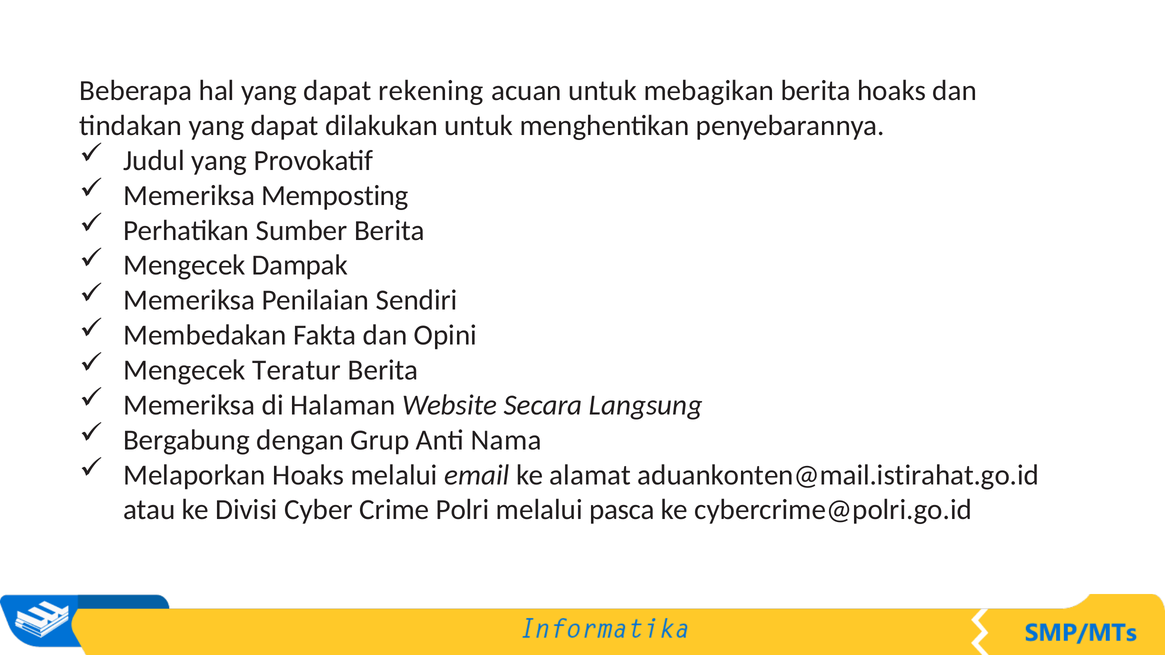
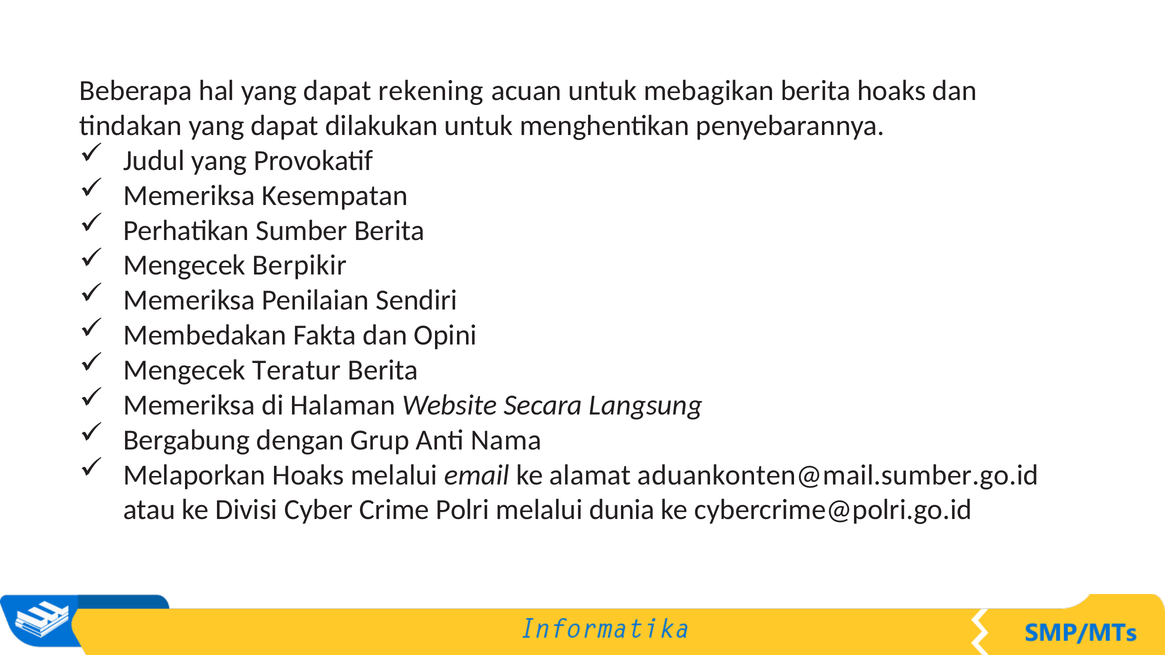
Memposting: Memposting -> Kesempatan (335, 196)
Dampak: Dampak -> Berpikir (300, 265)
aduankonten@mail.istirahat.go.id: aduankonten@mail.istirahat.go.id -> aduankonten@mail.sumber.go.id (838, 475)
pasca: pasca -> dunia (622, 510)
